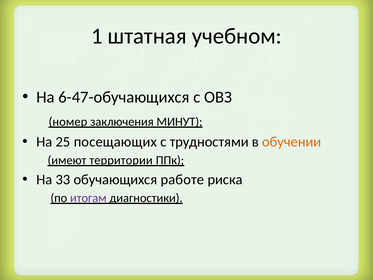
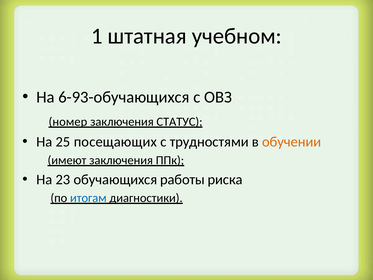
6-47-обучающихся: 6-47-обучающихся -> 6-93-обучающихся (124, 97)
МИНУТ: МИНУТ -> СТАТУС (179, 122)
имеют территории: территории -> заключения (121, 160)
33: 33 -> 23 (63, 179)
работе: работе -> работы (182, 179)
итогам colour: purple -> blue (88, 198)
